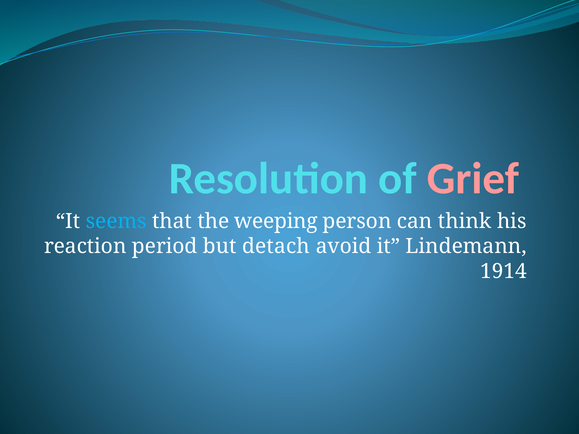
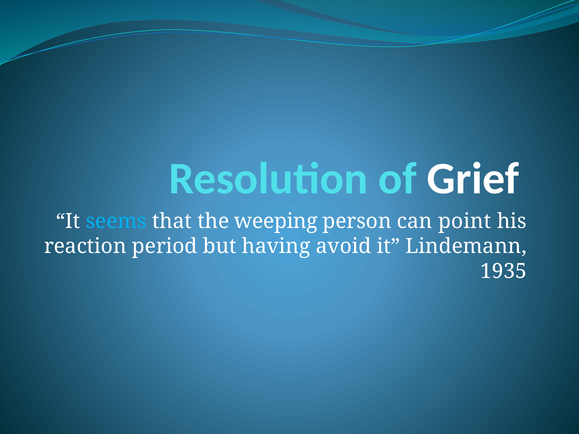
Grief colour: pink -> white (473, 179)
think: think -> point (465, 221)
detach: detach -> having (276, 246)
1914: 1914 -> 1935 (504, 271)
